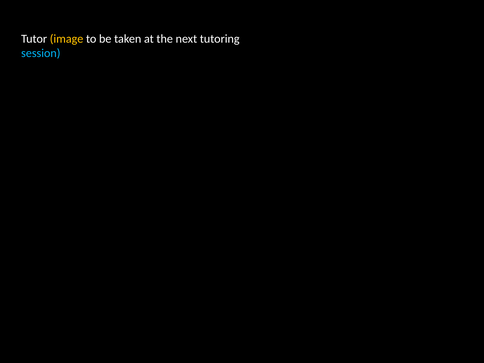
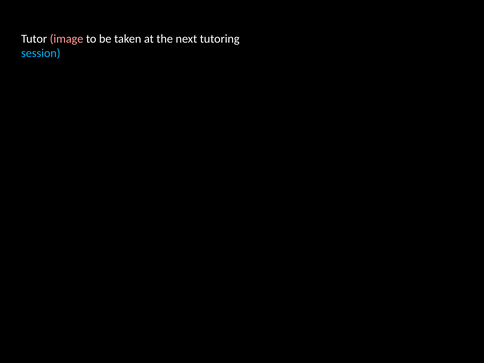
image colour: yellow -> pink (67, 39)
